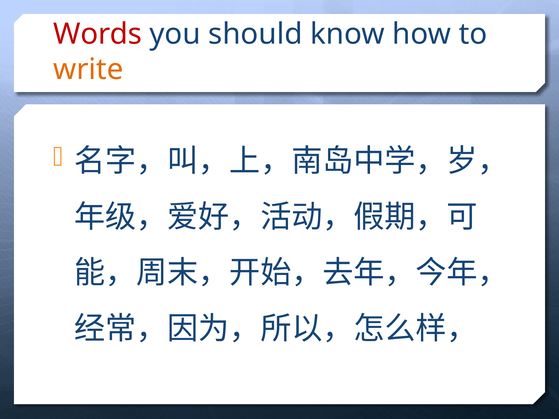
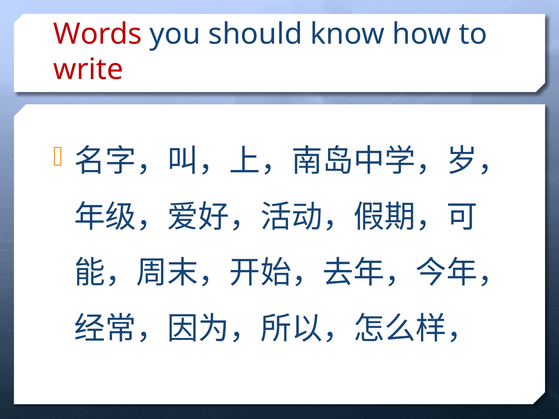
write colour: orange -> red (88, 70)
